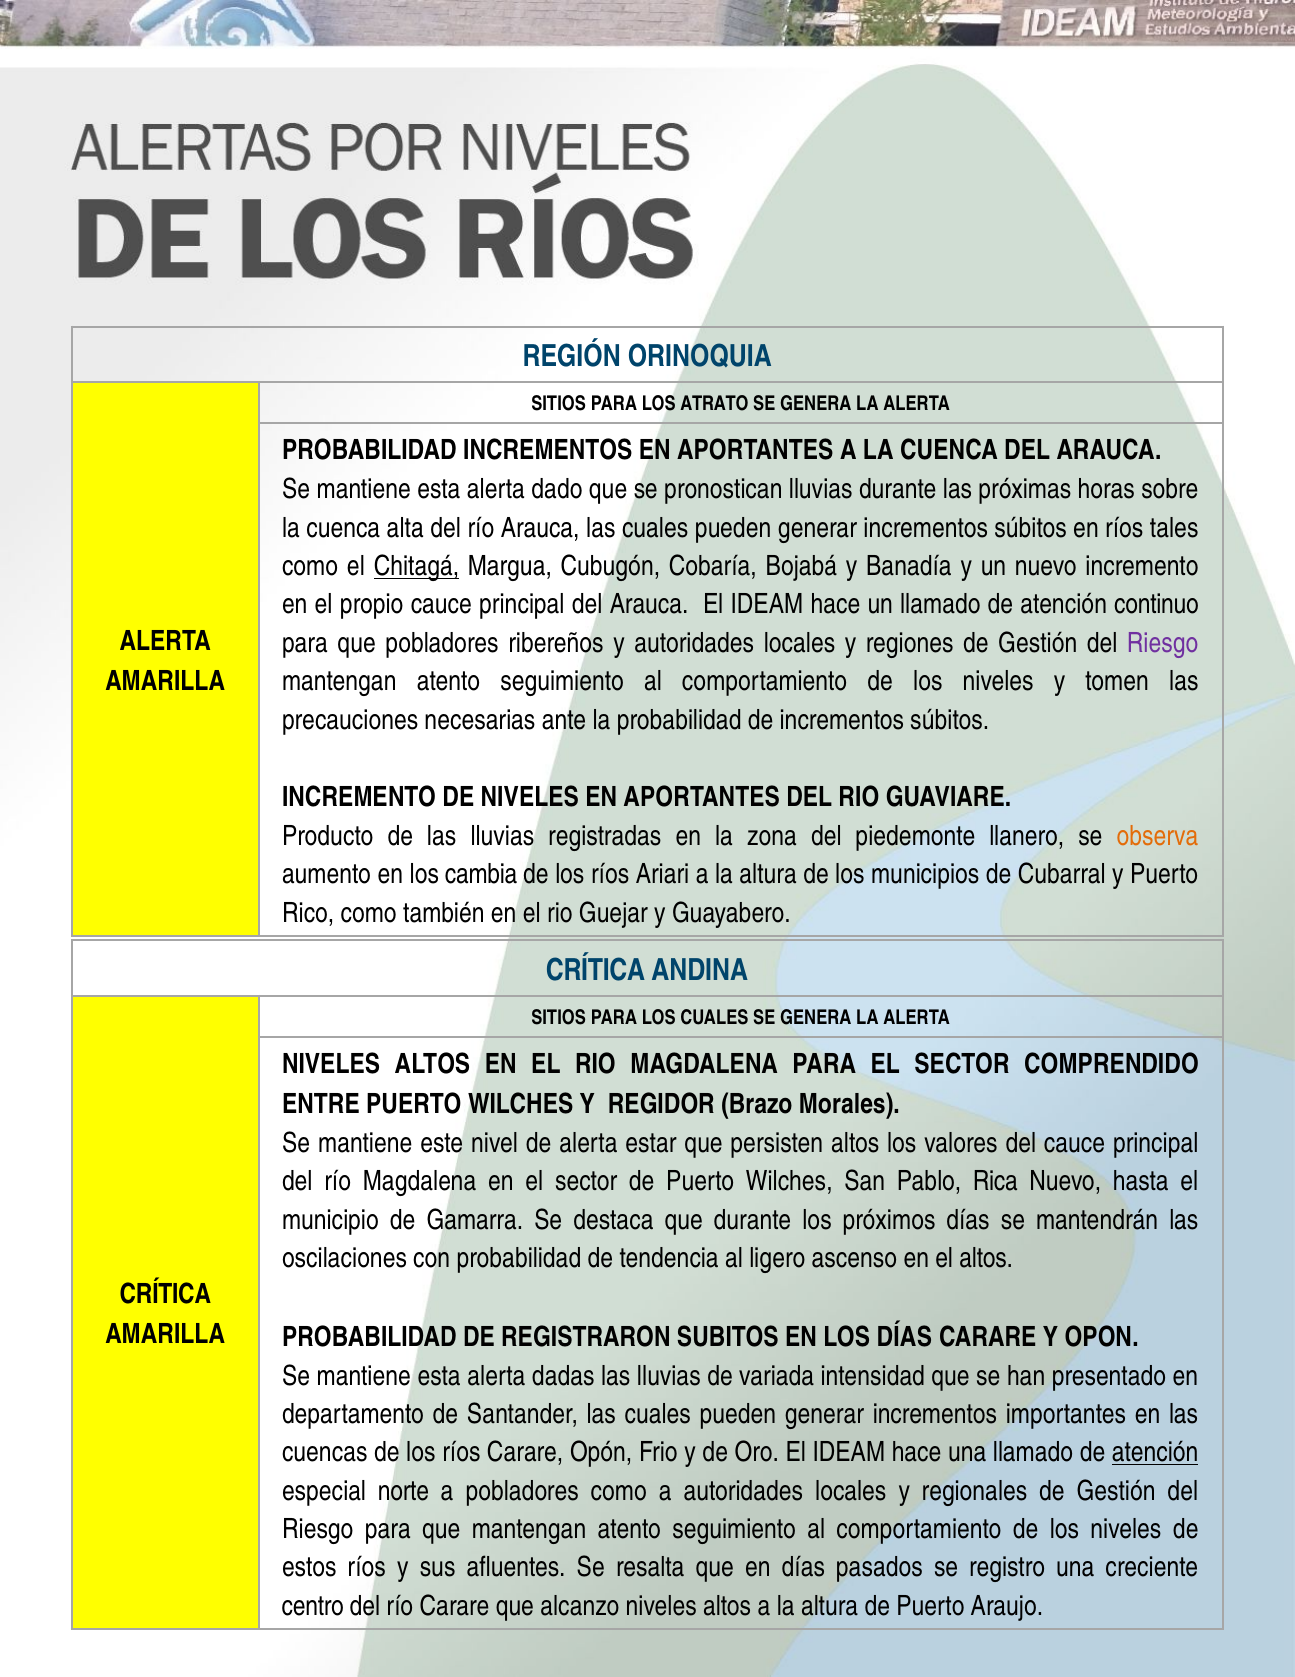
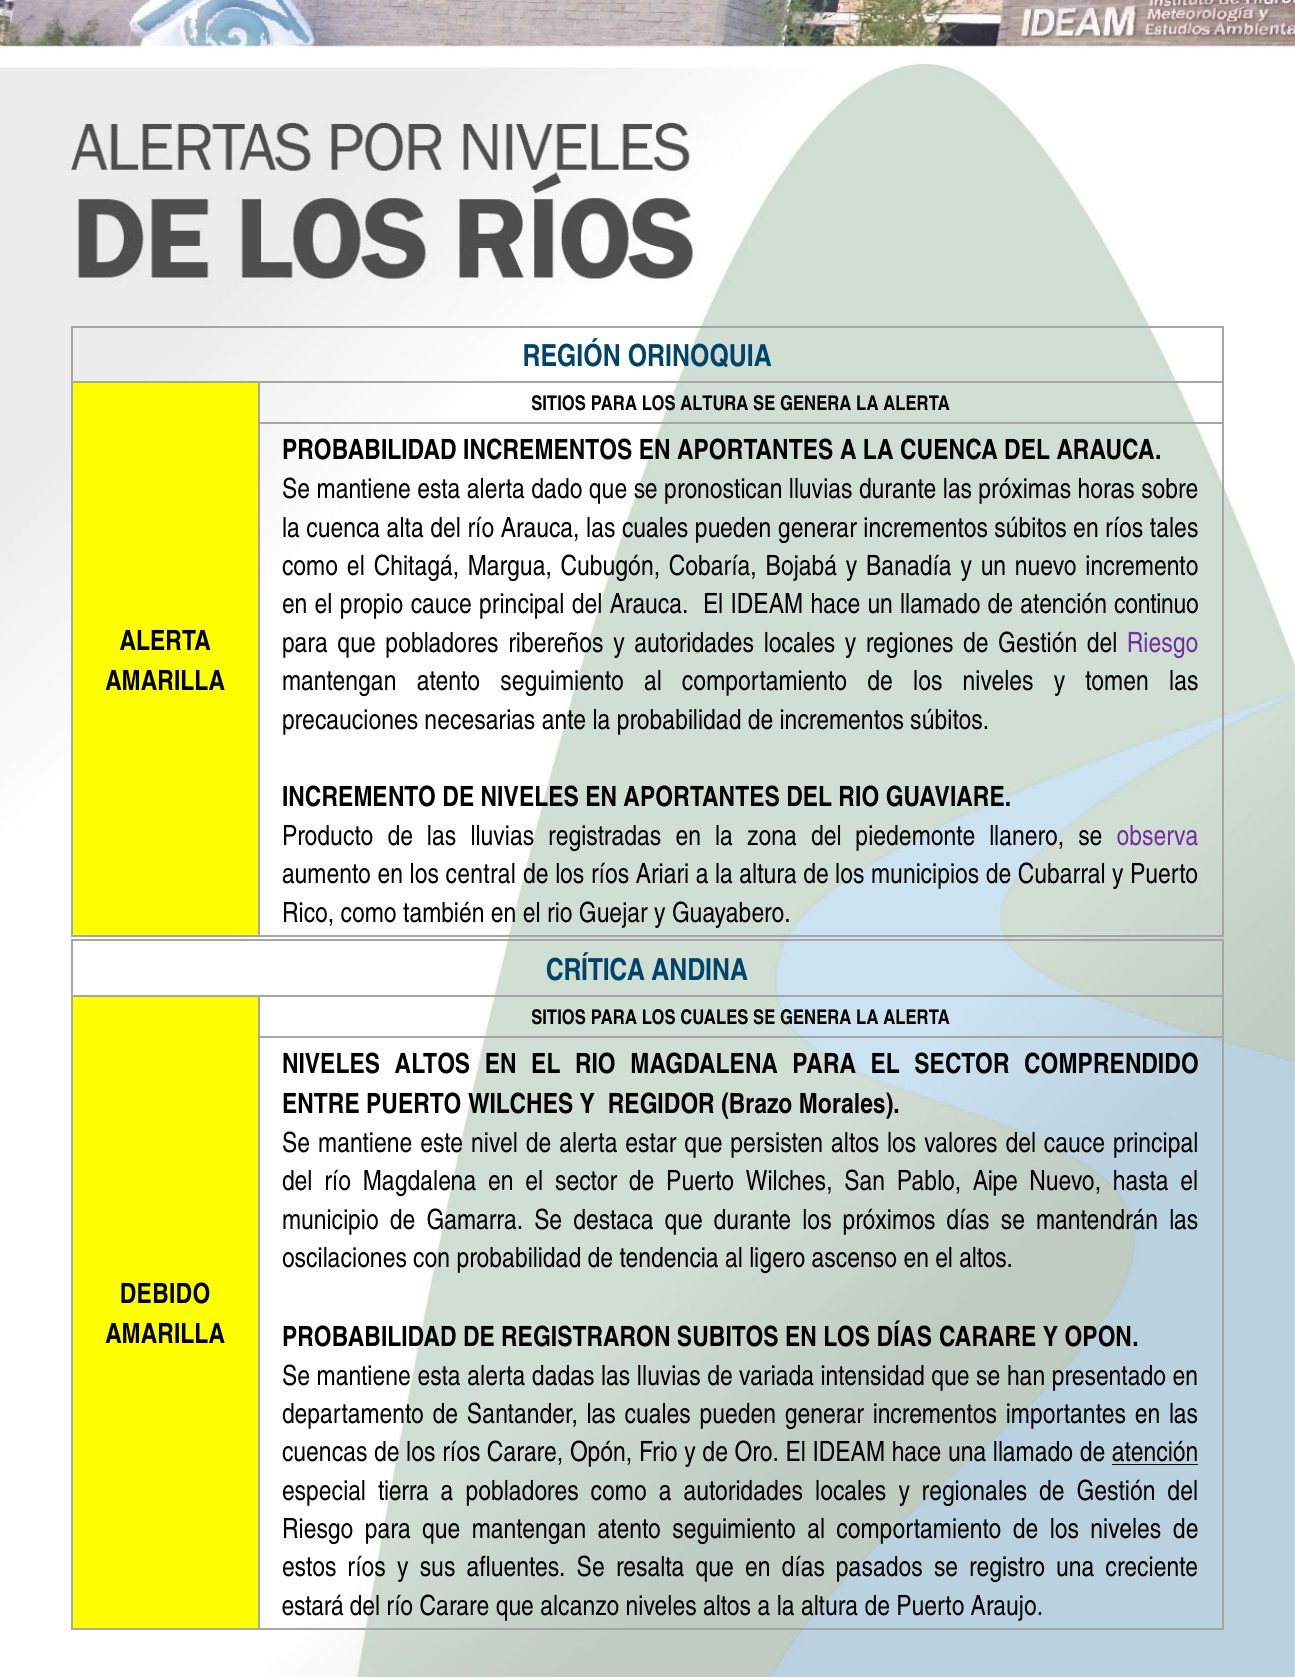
LOS ATRATO: ATRATO -> ALTURA (714, 404)
Chitagá underline: present -> none (416, 566)
observa colour: orange -> purple (1157, 836)
cambia: cambia -> central (481, 874)
Rica: Rica -> Aipe (995, 1181)
CRÍTICA: CRÍTICA -> DEBIDO (165, 1294)
norte: norte -> tierra (403, 1490)
centro: centro -> estará (313, 1605)
